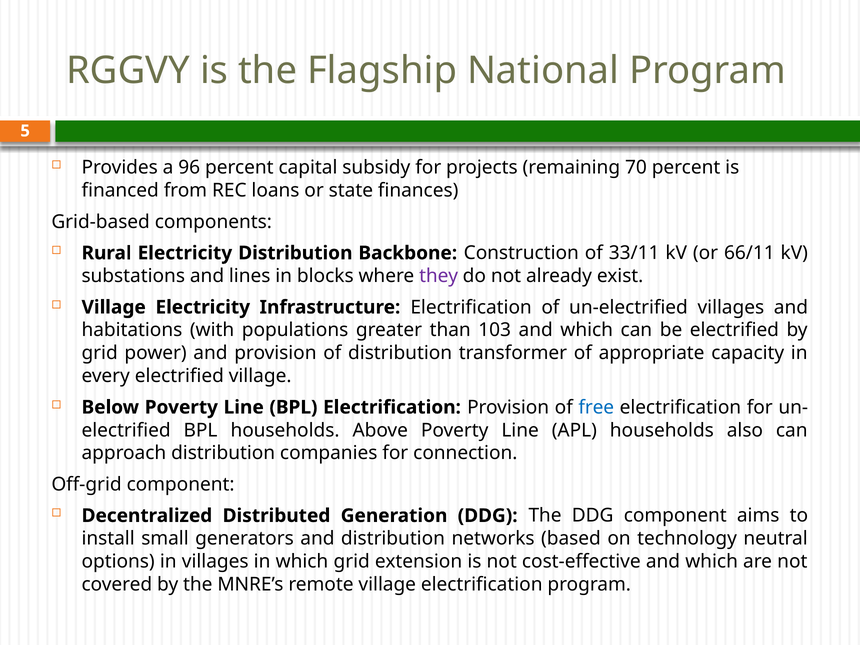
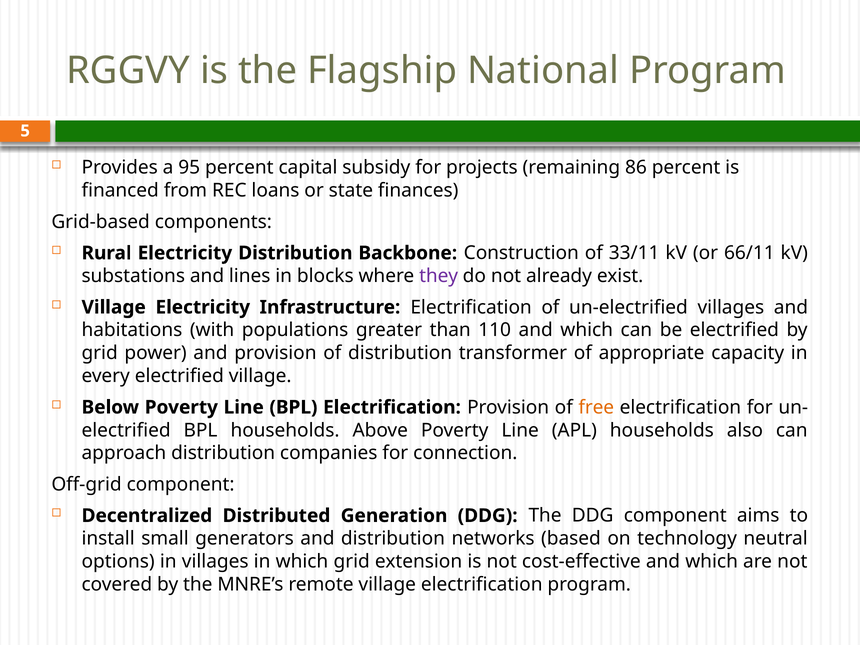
96: 96 -> 95 (189, 168)
70: 70 -> 86 (636, 168)
103: 103 -> 110 (495, 330)
free colour: blue -> orange (596, 407)
